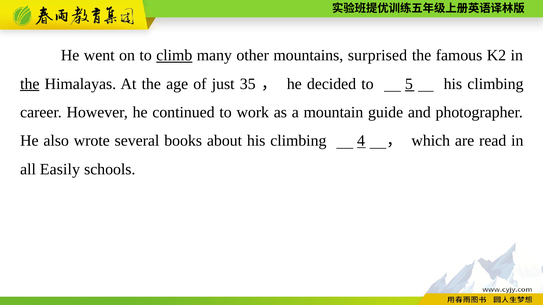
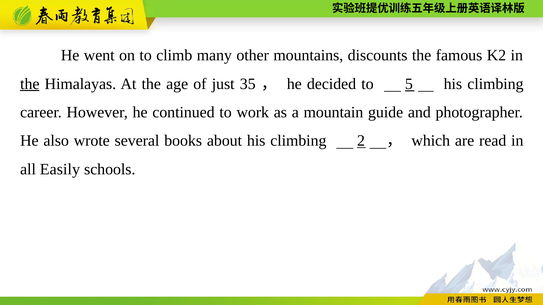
climb underline: present -> none (174, 55)
surprised: surprised -> discounts (378, 55)
4: 4 -> 2 (361, 141)
